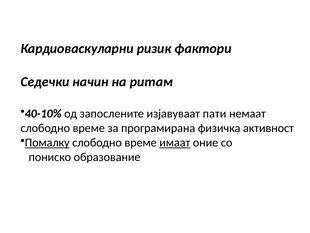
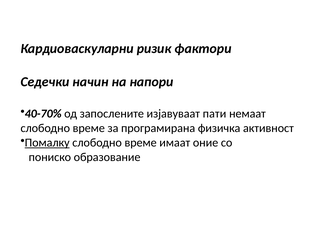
ритам: ритам -> напори (151, 82)
40-10%: 40-10% -> 40-70% (43, 113)
имаат underline: present -> none (175, 142)
